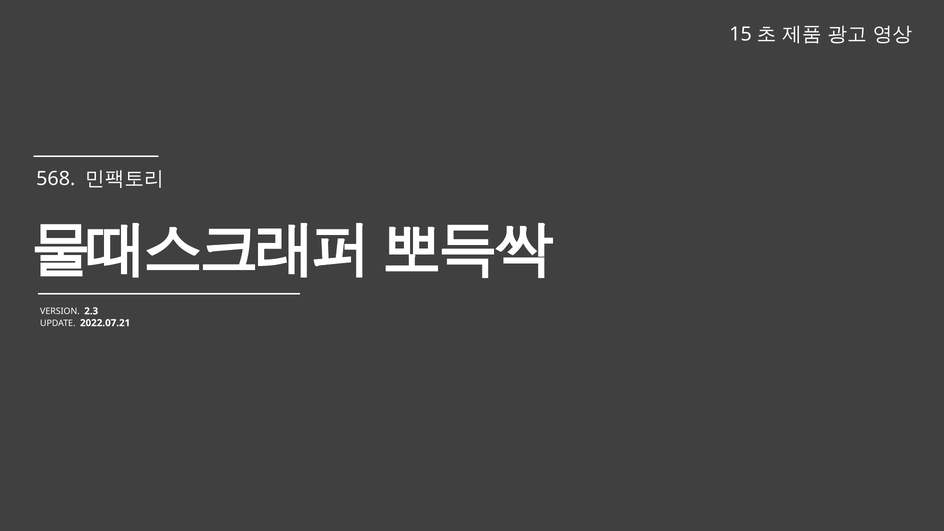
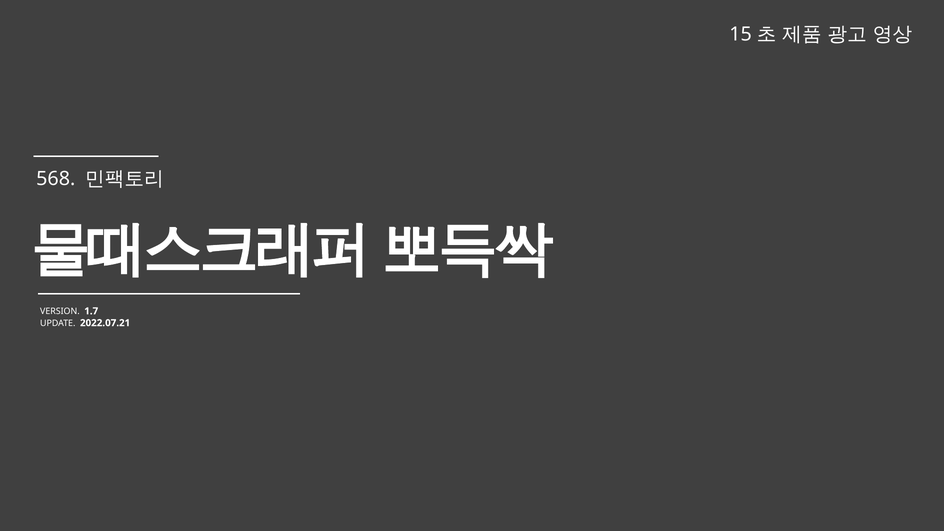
2.3: 2.3 -> 1.7 (91, 311)
